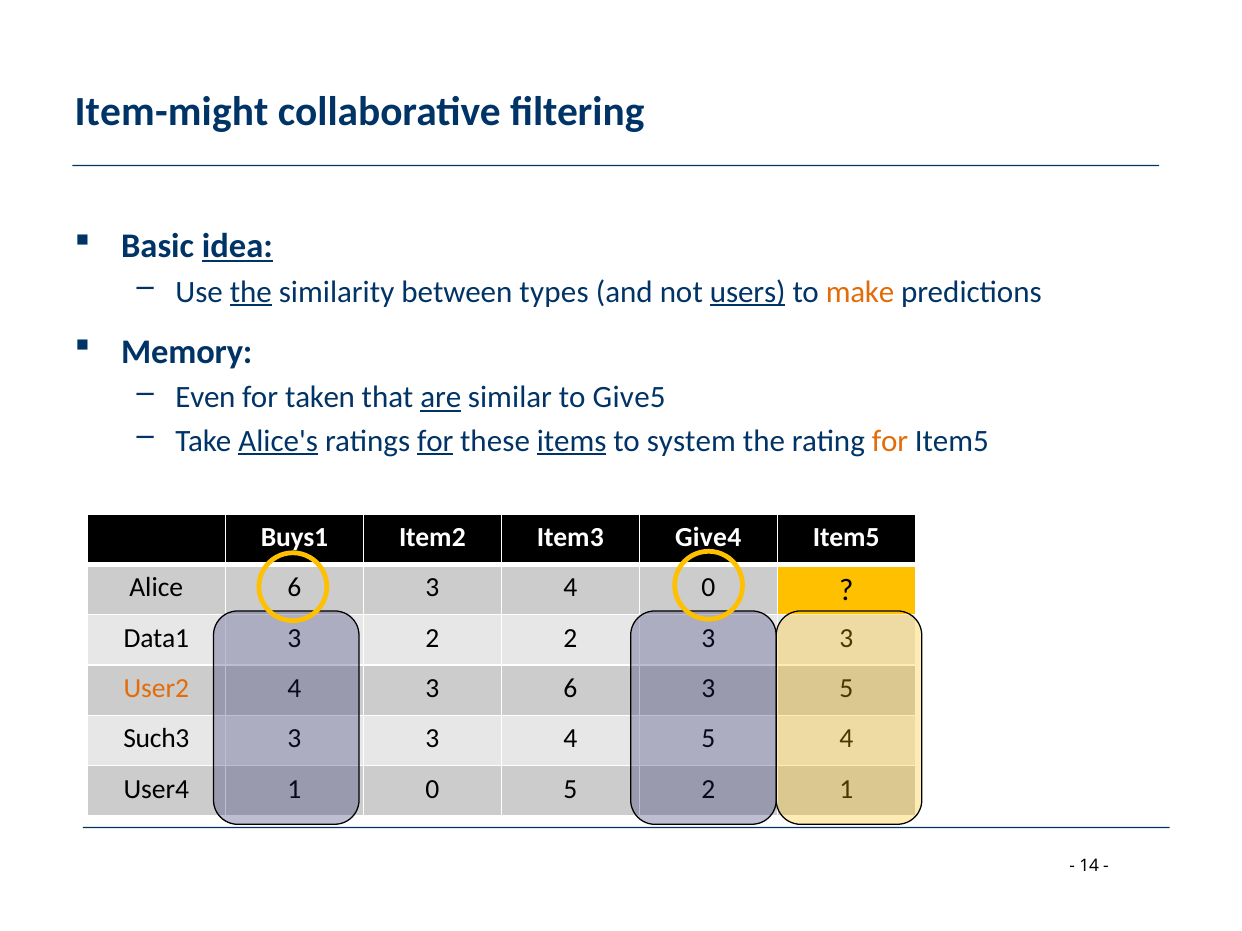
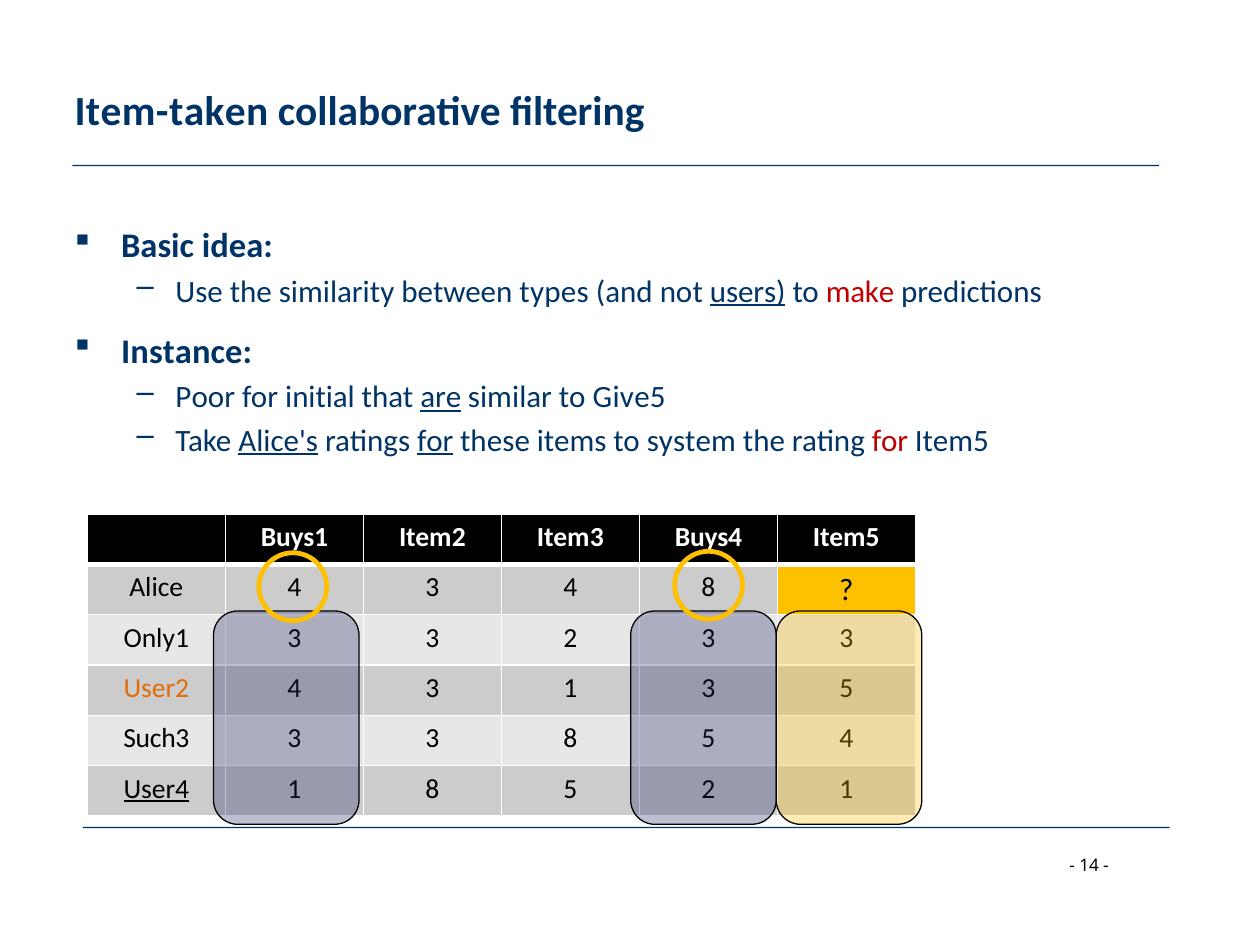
Item-might: Item-might -> Item-taken (171, 112)
idea underline: present -> none (237, 247)
the underline: present -> none (251, 292)
make colour: orange -> red (860, 292)
Memory: Memory -> Instance (187, 352)
Even: Even -> Poor (205, 398)
taken: taken -> initial (320, 398)
items underline: present -> none (572, 441)
for colour: orange -> red (890, 441)
Give4: Give4 -> Buys4 (708, 538)
Alice 6: 6 -> 4 (294, 588)
4 0: 0 -> 8 (708, 588)
Data1: Data1 -> Only1 (156, 638)
2: 2 -> 3 (432, 638)
3 6: 6 -> 1 (570, 689)
4: 4 -> 8 (570, 739)
User4 underline: none -> present (156, 789)
0: 0 -> 8 (432, 789)
